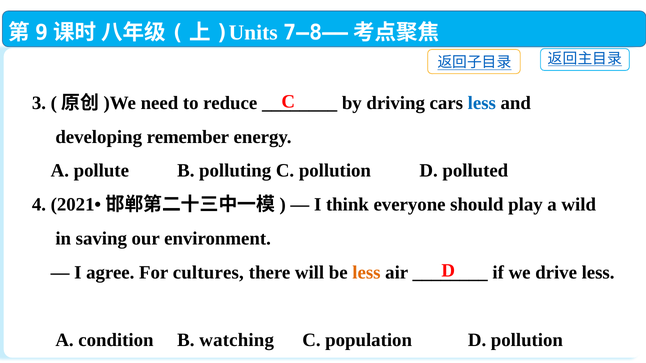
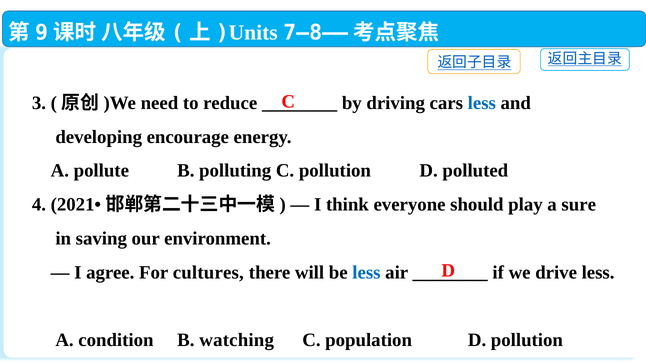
remember: remember -> encourage (188, 137)
wild: wild -> sure (579, 205)
less colour: orange -> blue (366, 273)
